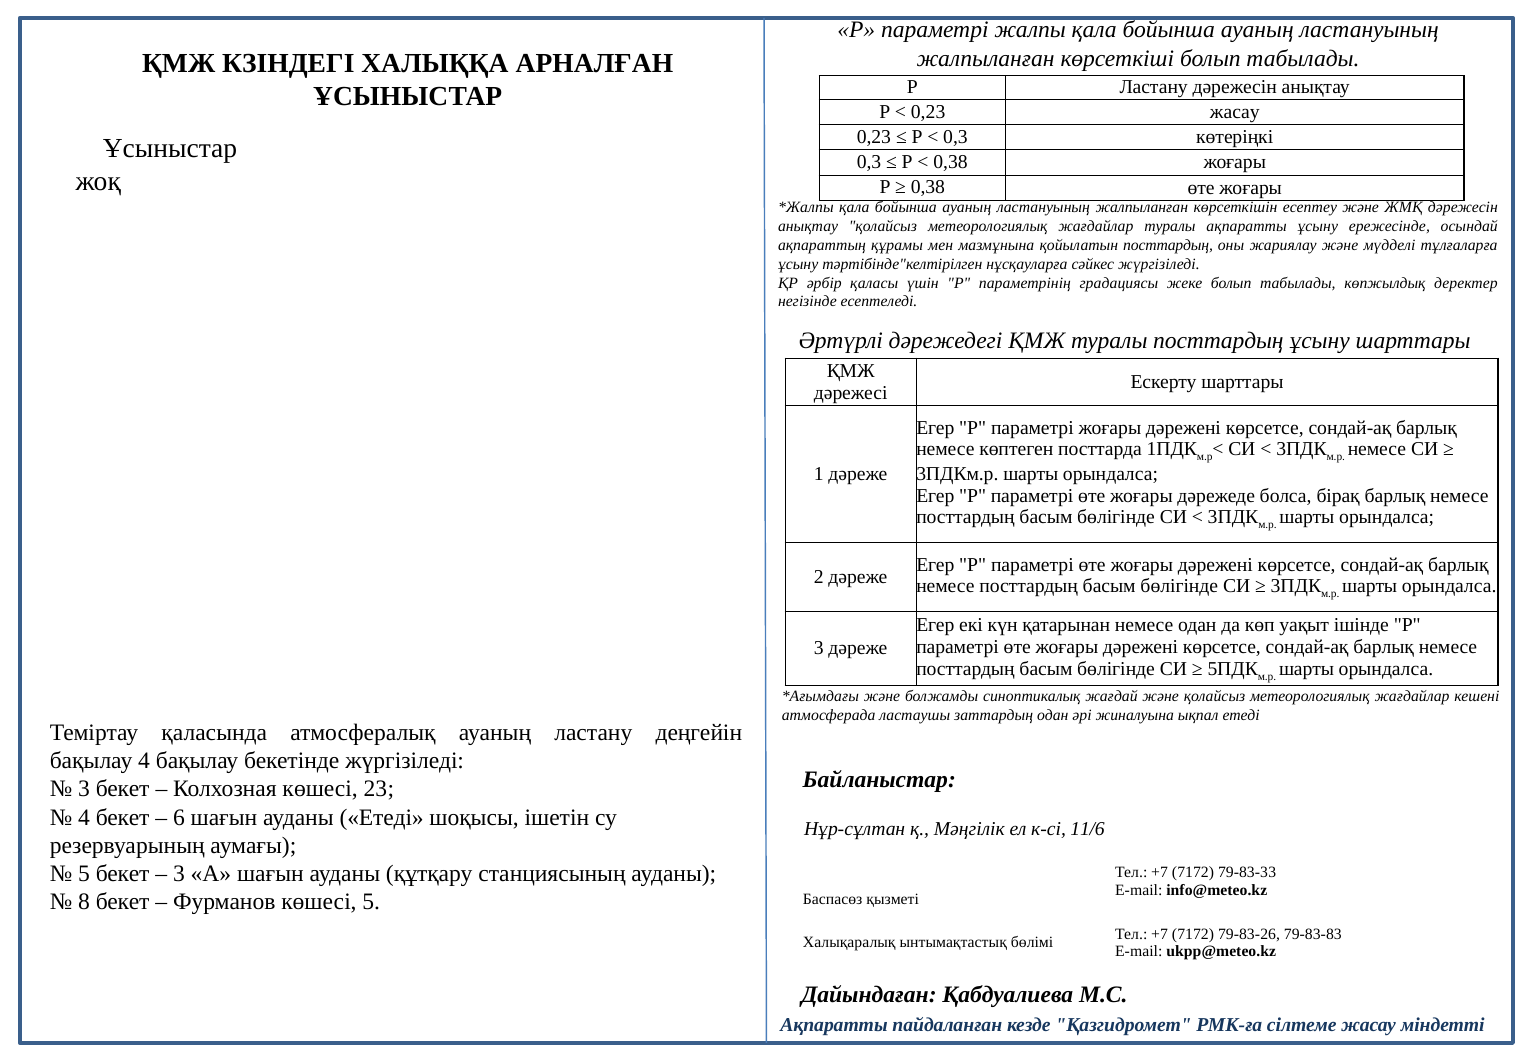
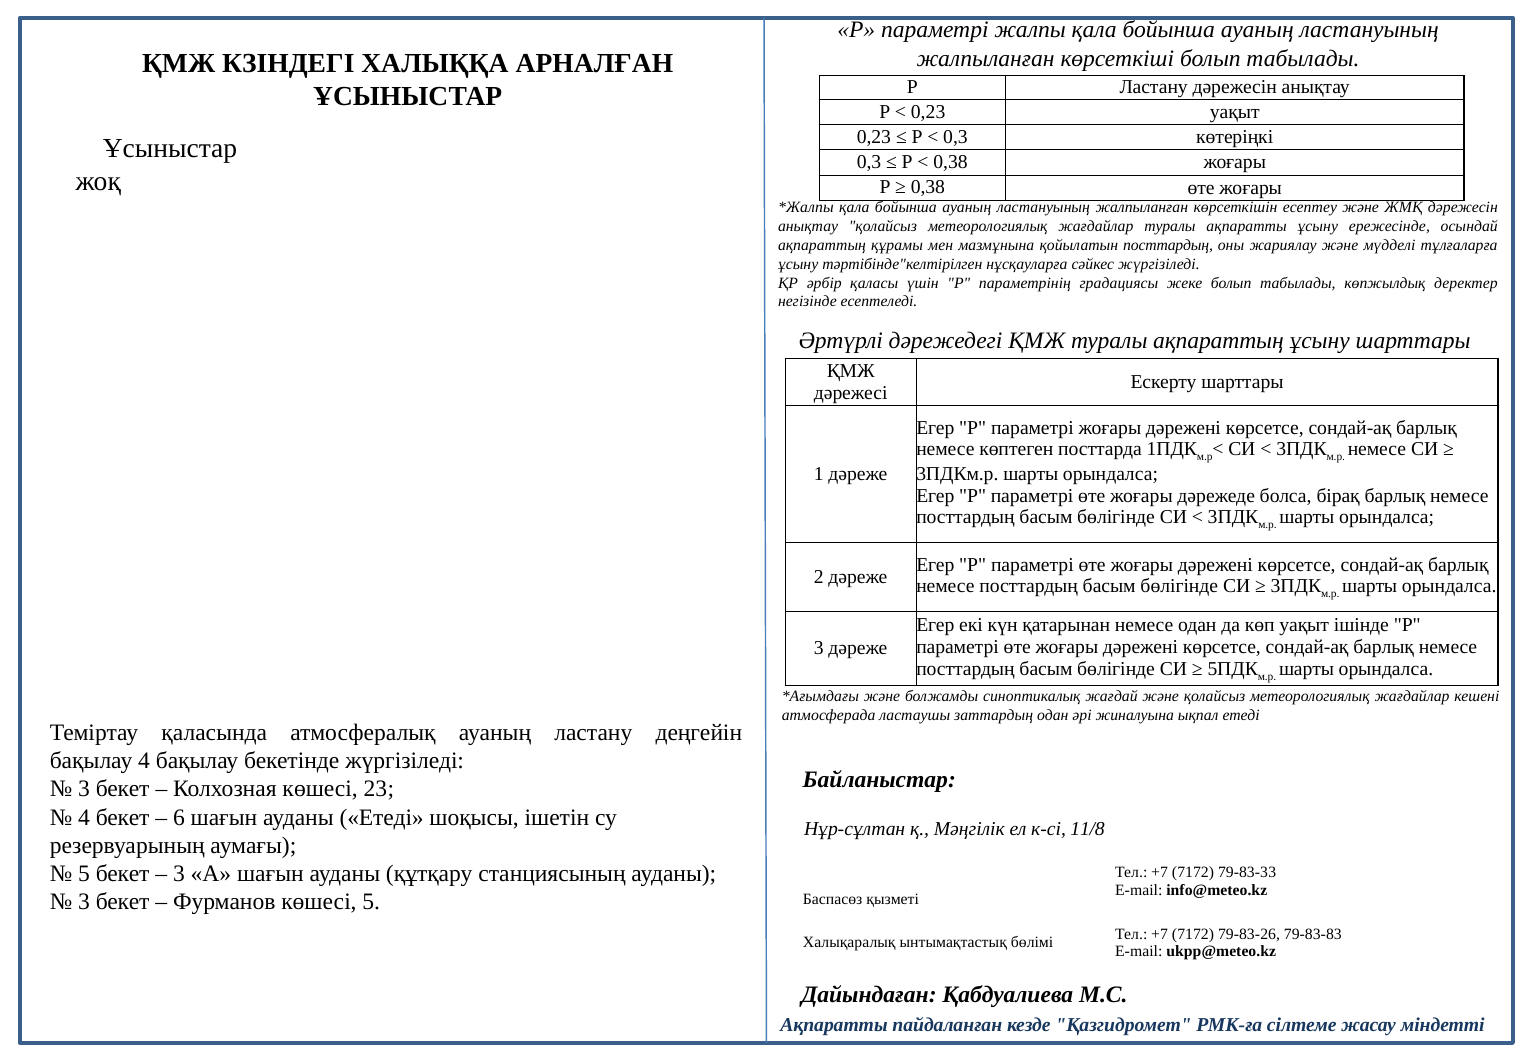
0,23 жасау: жасау -> уақыт (1235, 112)
туралы посттардың: посттардың -> ақпараттың (1218, 341)
11/6: 11/6 -> 11/8 (1088, 829)
8: 8 -> 3 (84, 902)
